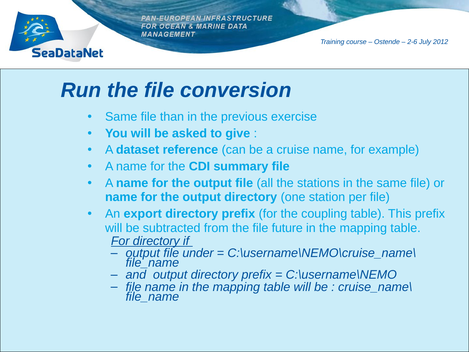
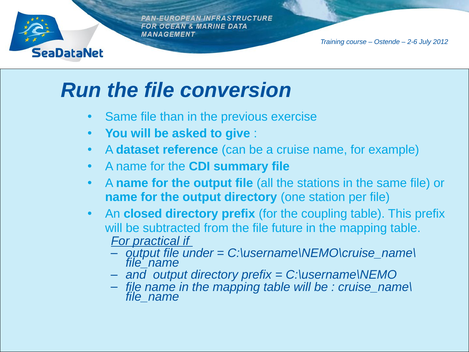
export: export -> closed (143, 214)
For directory: directory -> practical (156, 241)
